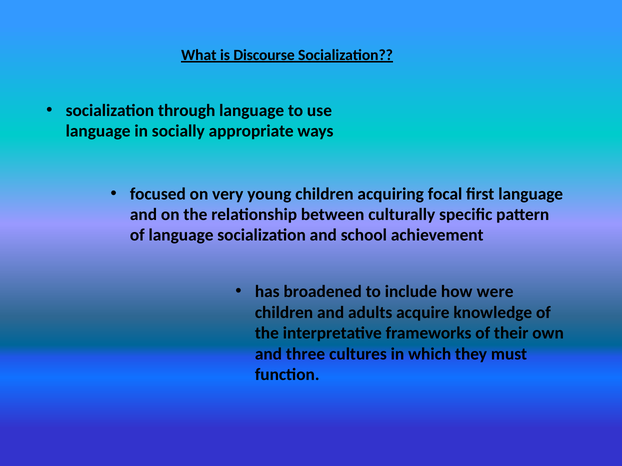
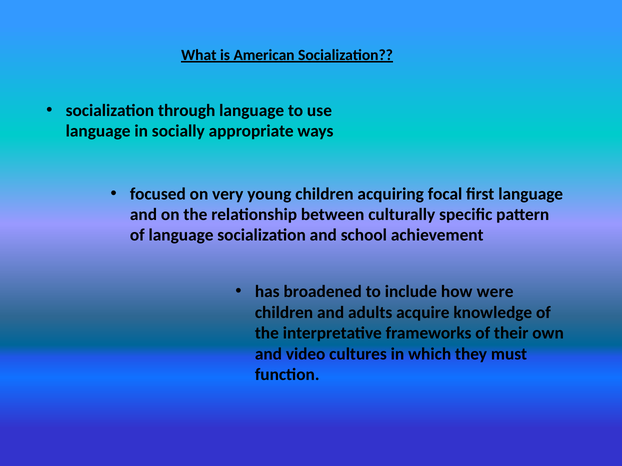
Discourse: Discourse -> American (264, 55)
three: three -> video (306, 354)
